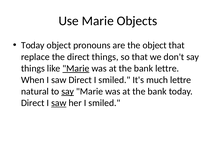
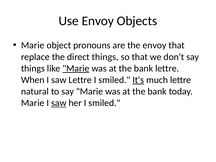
Use Marie: Marie -> Envoy (98, 21)
Today: Today -> Marie (33, 45)
the object: object -> envoy (155, 45)
saw Direct: Direct -> Lettre (80, 80)
It's underline: none -> present (138, 80)
say underline: present -> none (68, 91)
Direct: Direct -> Marie (33, 103)
